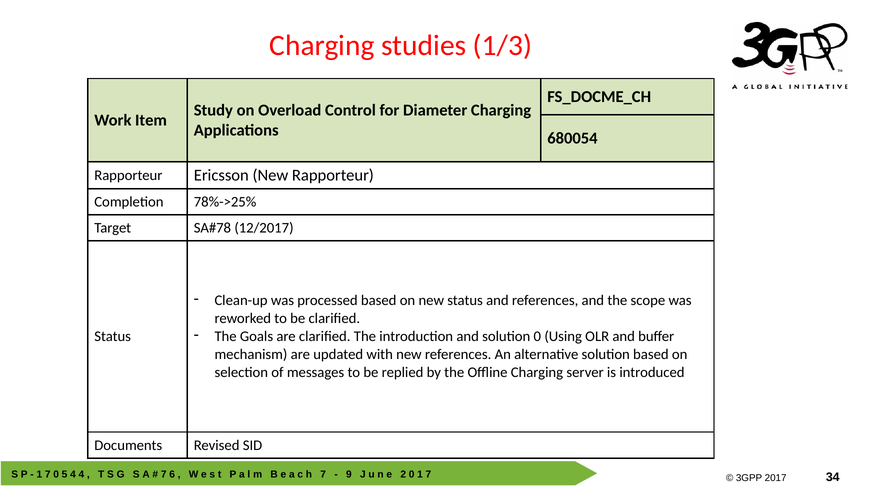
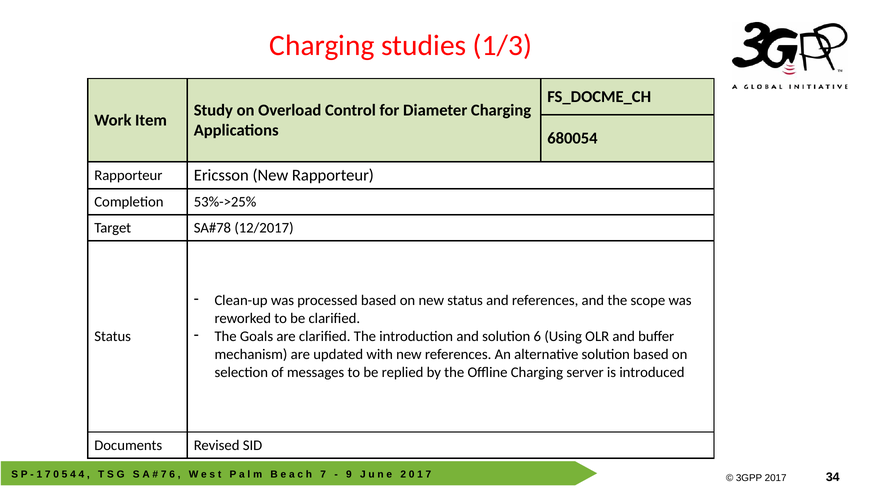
78%->25%: 78%->25% -> 53%->25% (225, 202)
solution 0: 0 -> 6 (537, 337)
